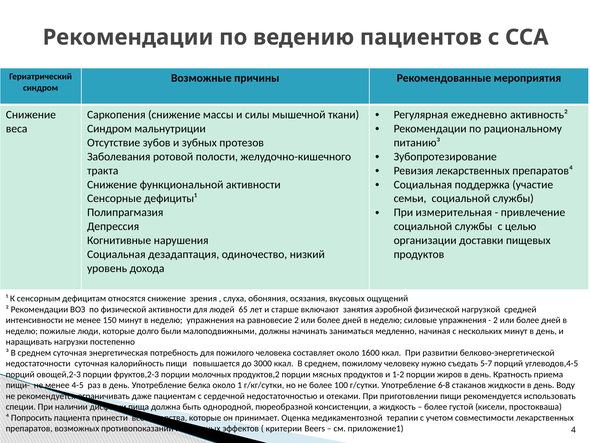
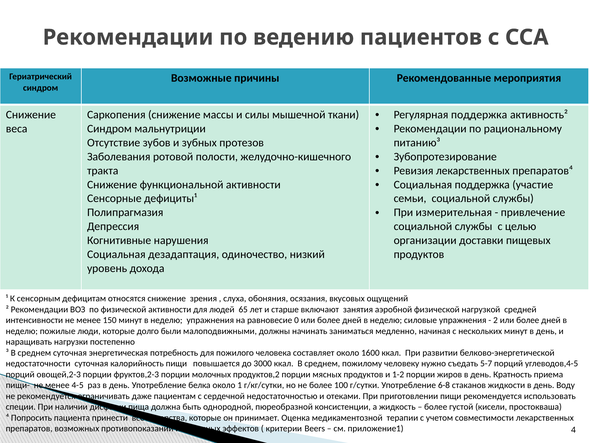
Регулярная ежедневно: ежедневно -> поддержка (479, 115)
равновесие 2: 2 -> 0 (296, 320)
